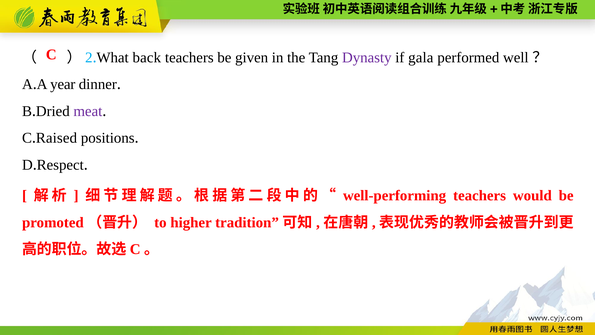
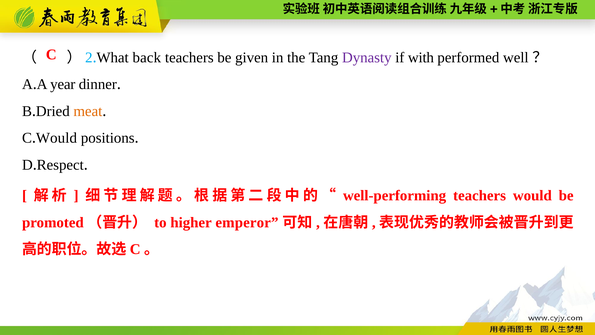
gala: gala -> with (421, 58)
meat colour: purple -> orange (88, 111)
Raised: Raised -> Would (56, 138)
tradition: tradition -> emperor (247, 222)
